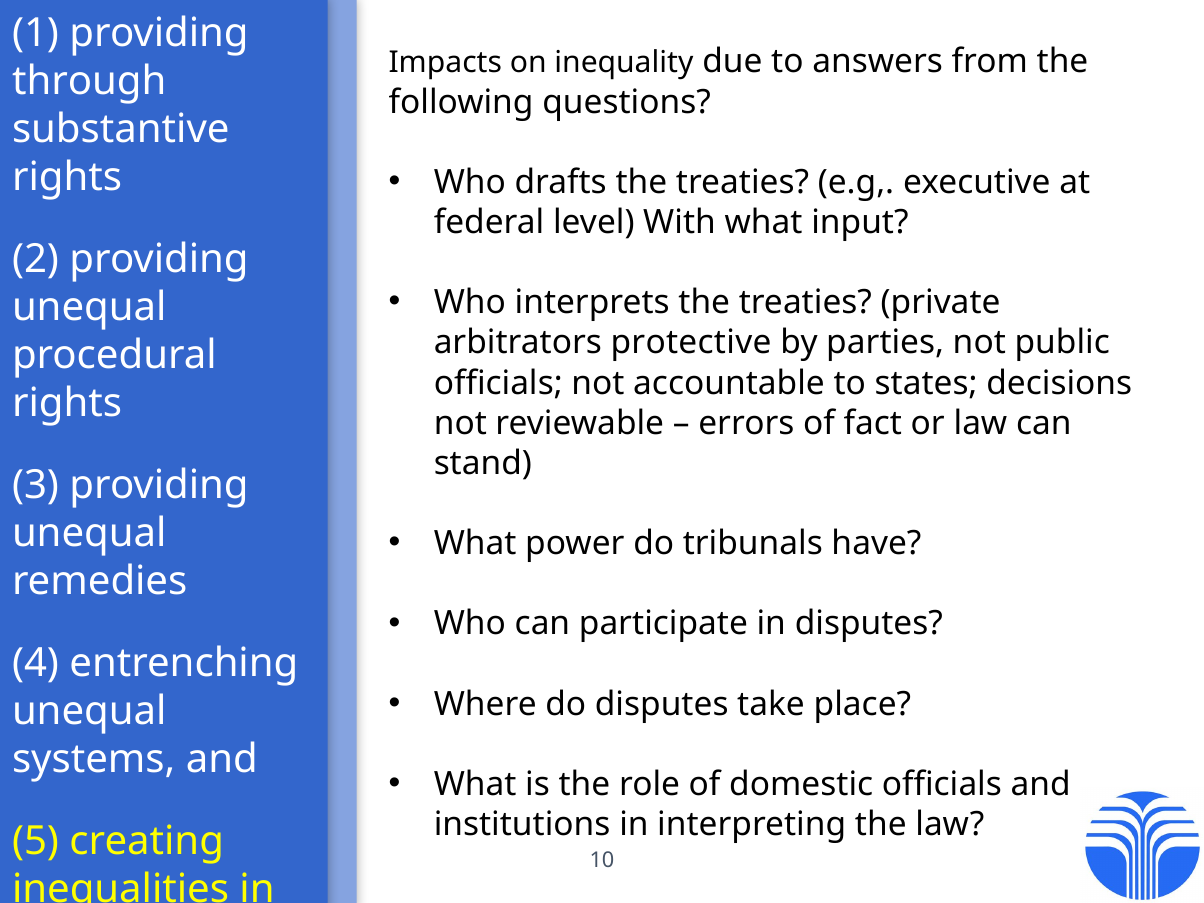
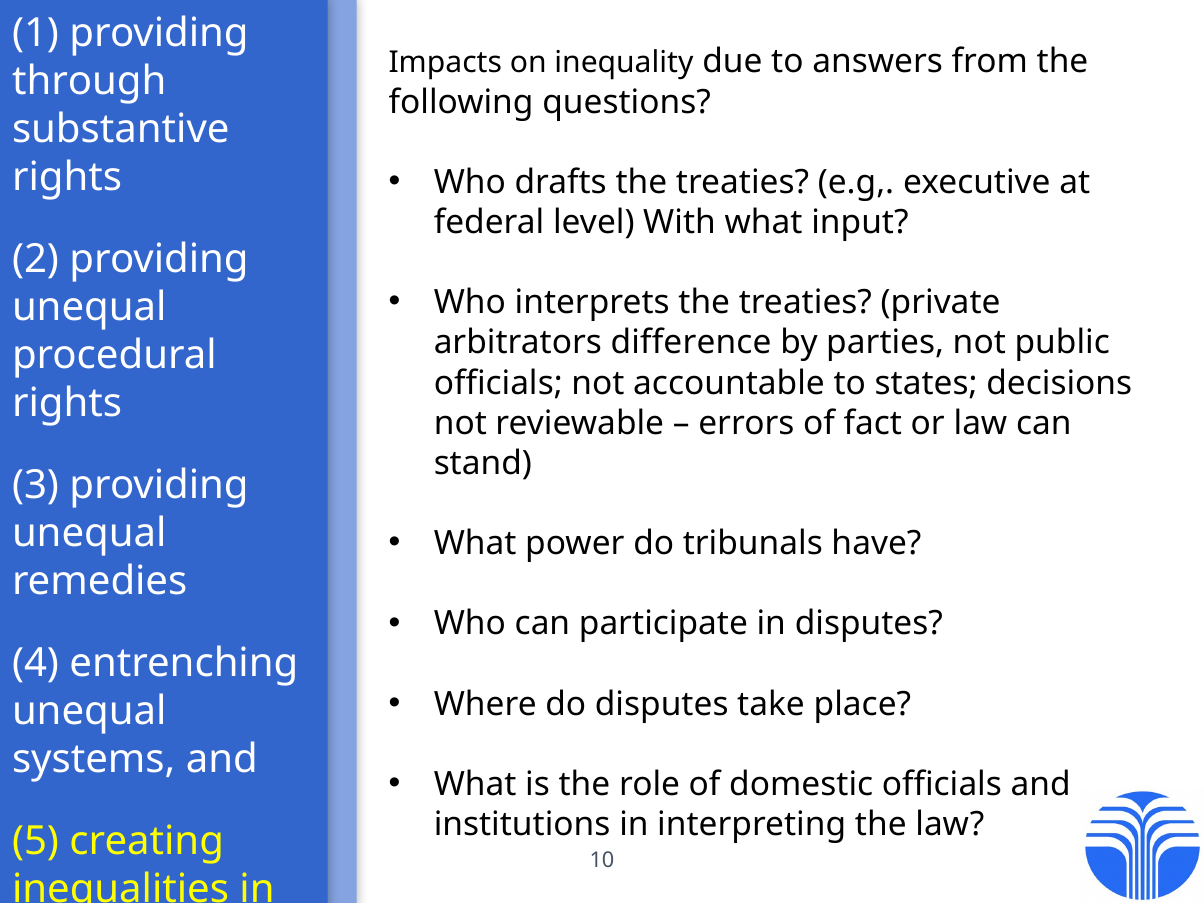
protective: protective -> difference (691, 343)
